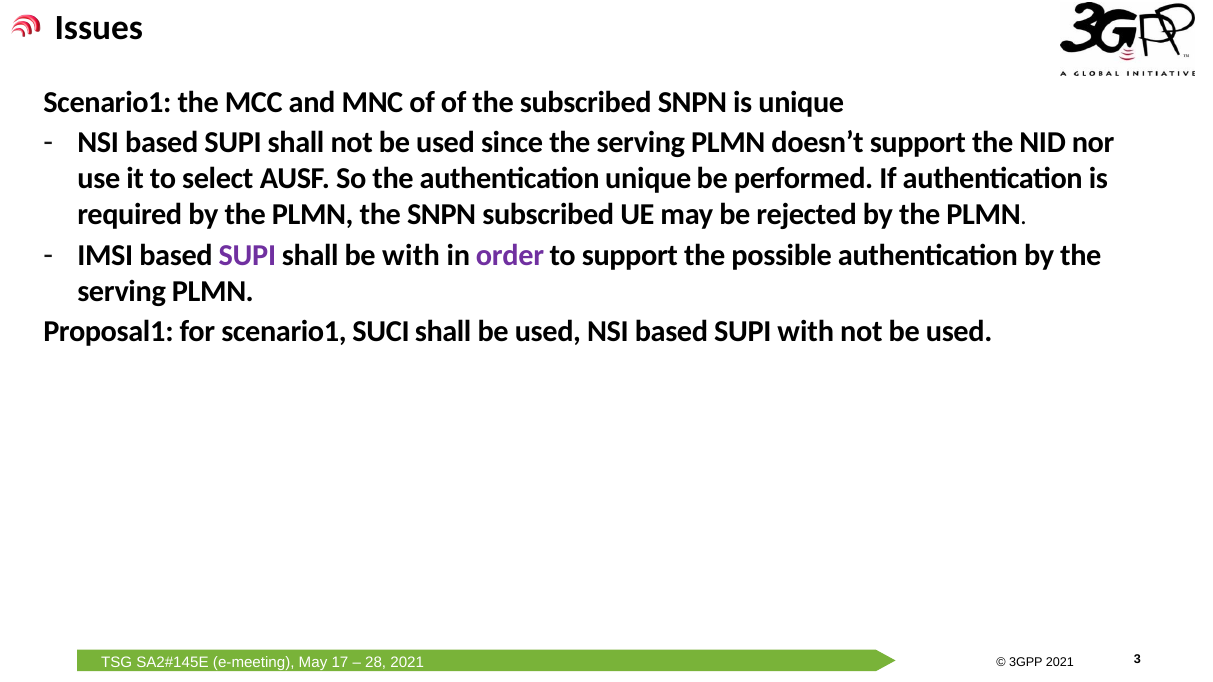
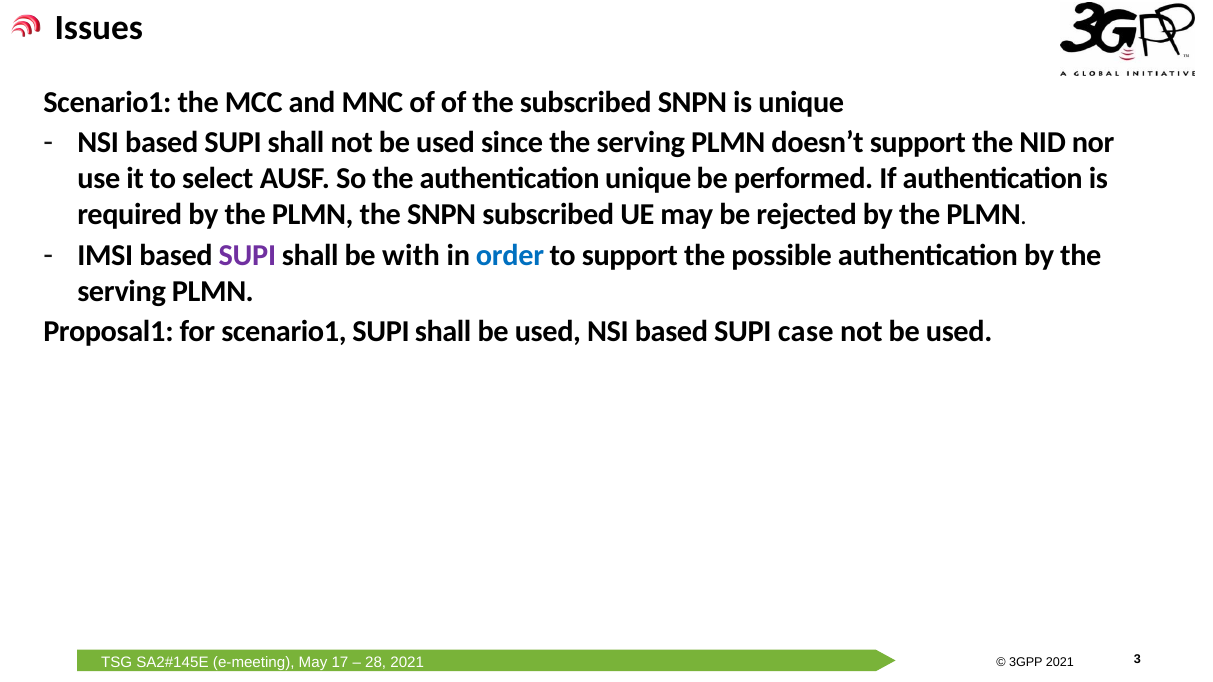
order colour: purple -> blue (510, 255)
scenario1 SUCI: SUCI -> SUPI (381, 332)
SUPI with: with -> case (806, 332)
